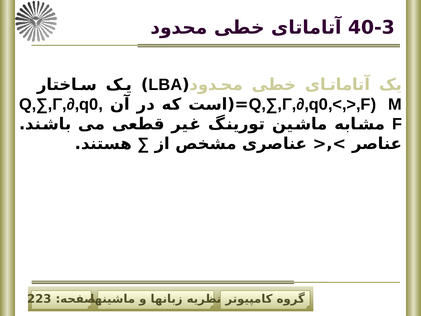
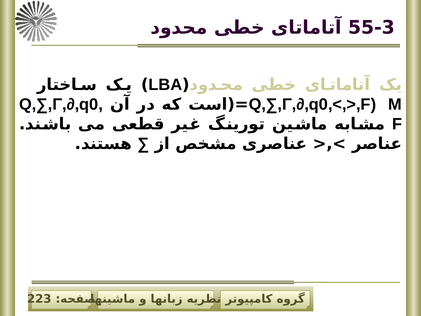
40-3: 40-3 -> 55-3 (372, 28)
